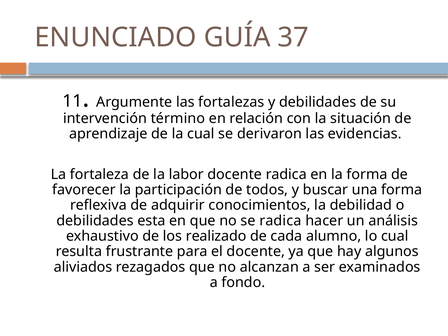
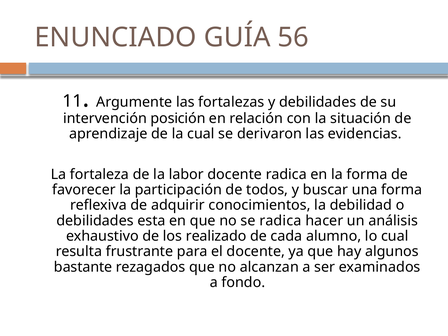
37: 37 -> 56 (293, 37)
término: término -> posición (178, 118)
aliviados: aliviados -> bastante (83, 267)
